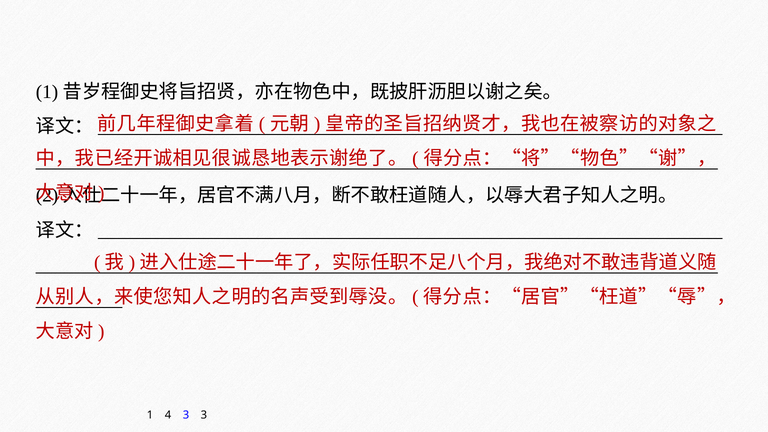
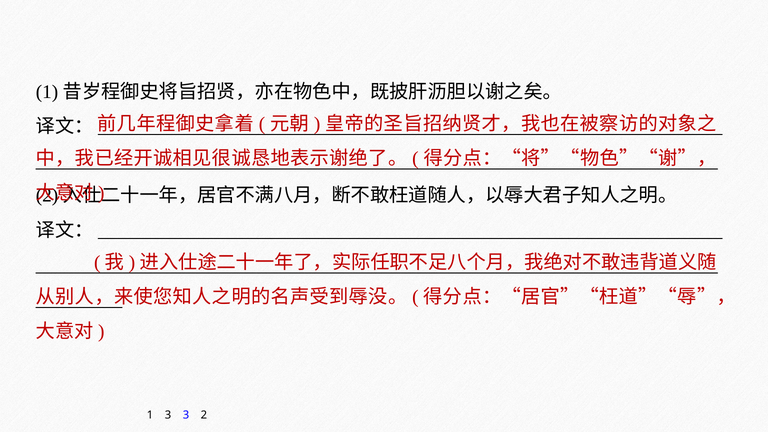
1 4: 4 -> 3 (168, 415)
3 3: 3 -> 2 (204, 415)
